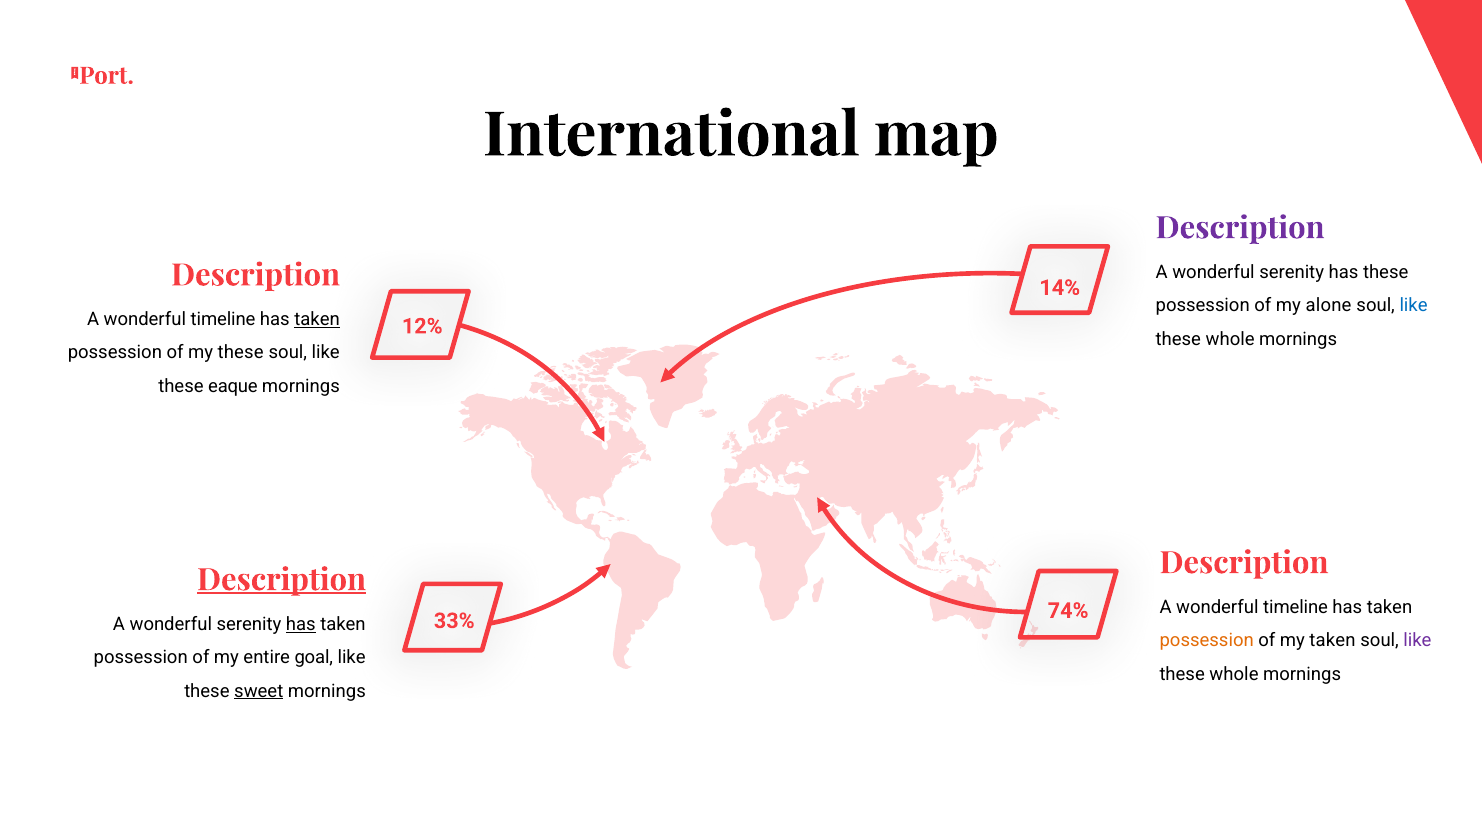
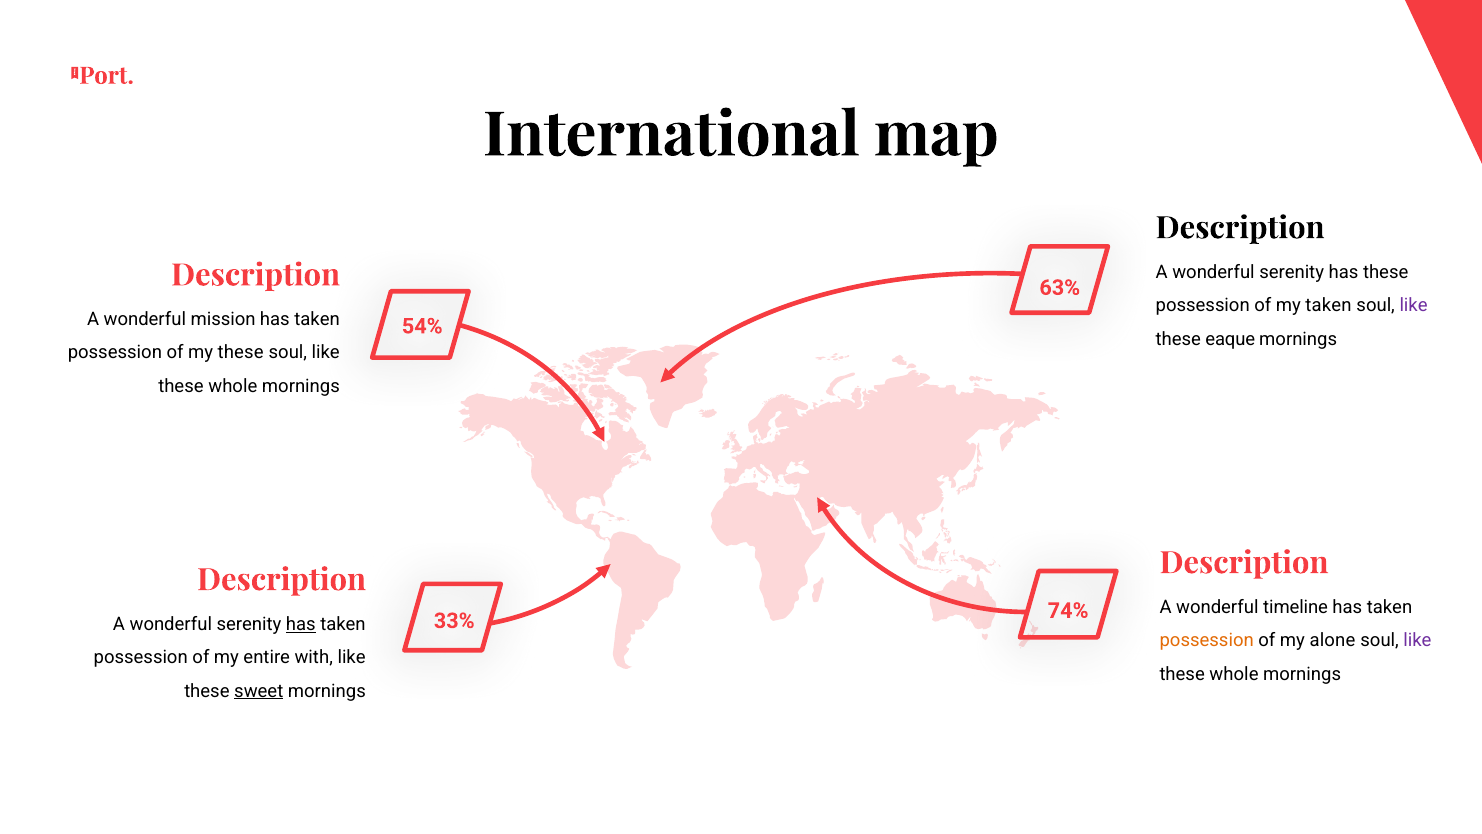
Description colour: purple -> black (1240, 228)
14%: 14% -> 63% (1060, 288)
my alone: alone -> taken (1329, 306)
like colour: blue -> purple (1414, 306)
timeline: timeline -> mission (223, 319)
taken underline: present -> none (317, 319)
12%: 12% -> 54% (422, 326)
whole: whole -> eaque (1230, 339)
eaque: eaque -> whole (233, 386)
Description underline: present -> none (282, 580)
my taken: taken -> alone (1332, 640)
goal: goal -> with (314, 657)
